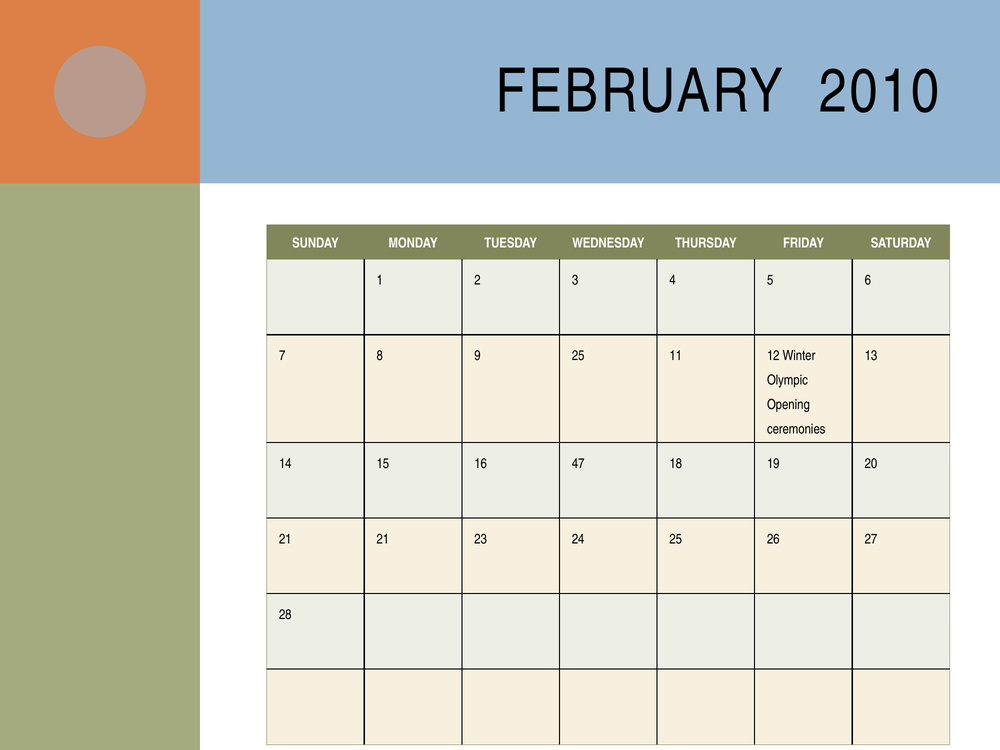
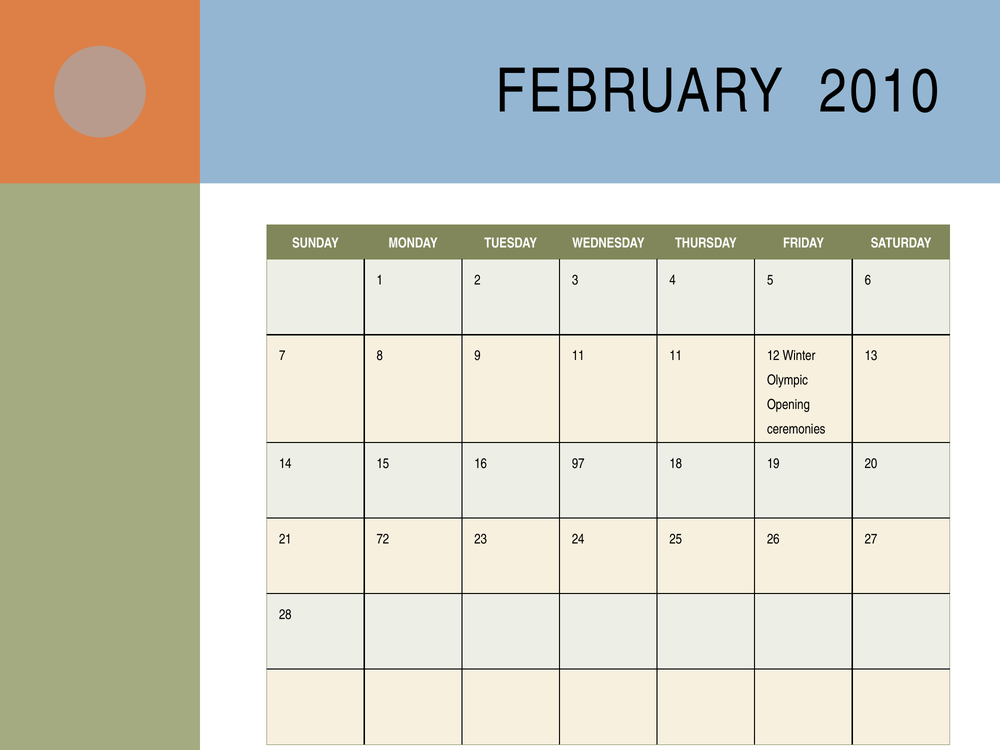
9 25: 25 -> 11 (578, 356)
47: 47 -> 97 (578, 464)
21 21: 21 -> 72 (383, 539)
